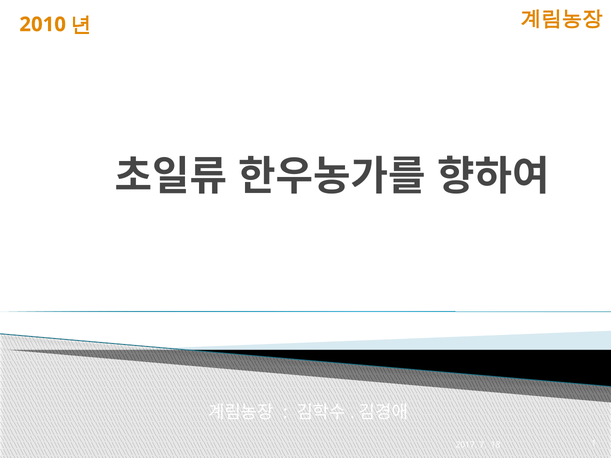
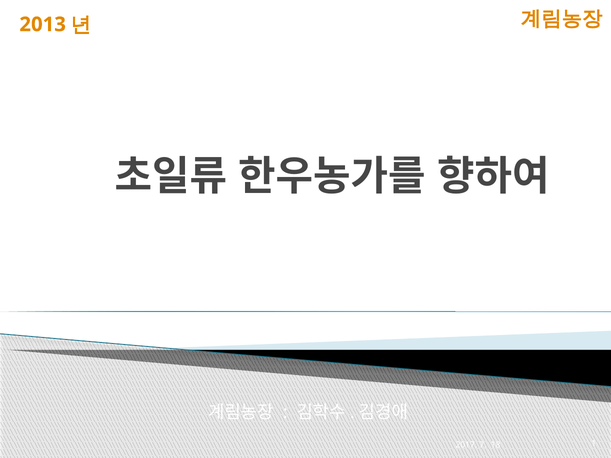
2010: 2010 -> 2013 (43, 24)
